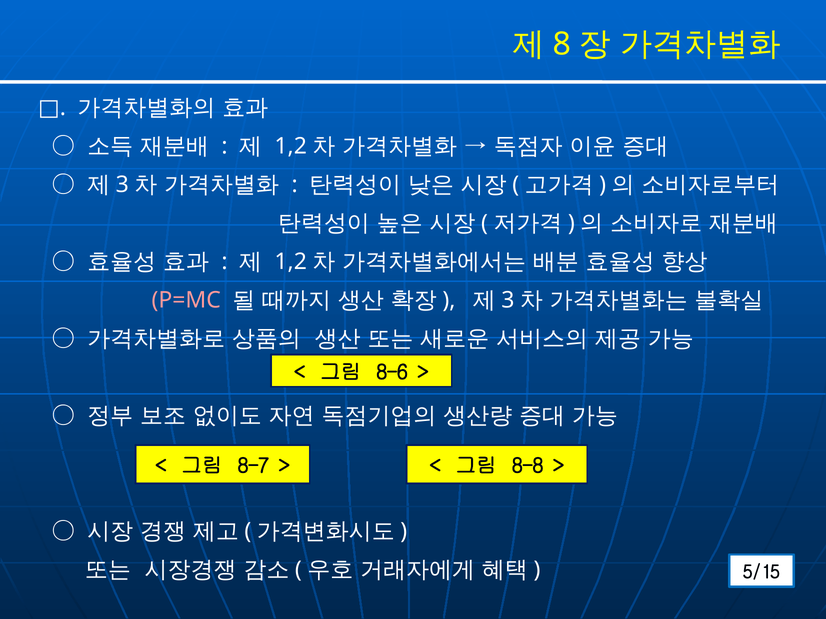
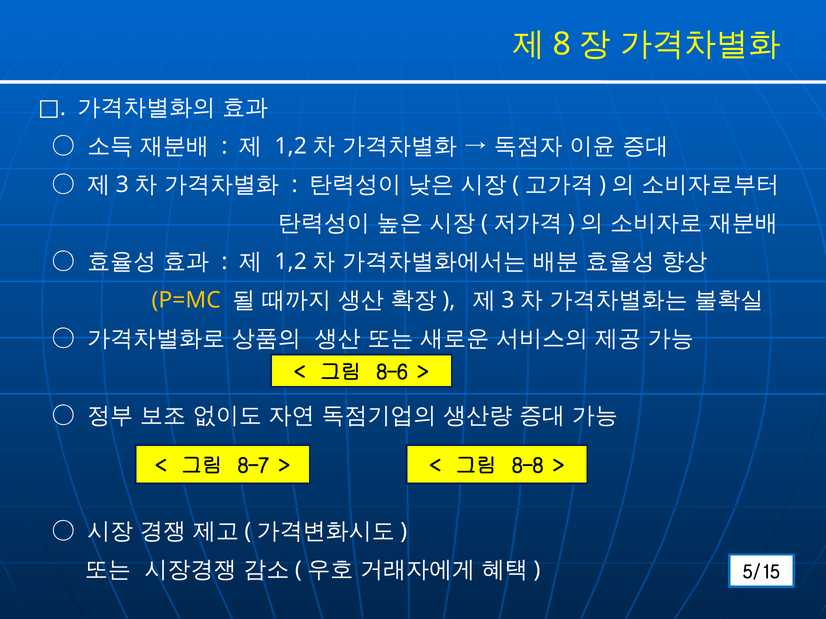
P=MC colour: pink -> yellow (186, 301)
